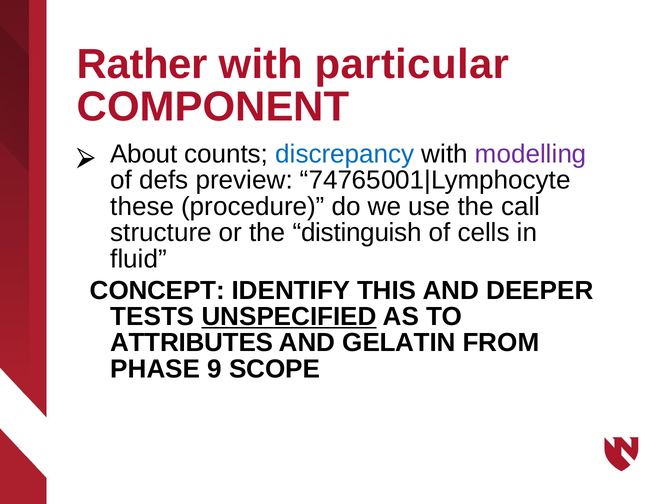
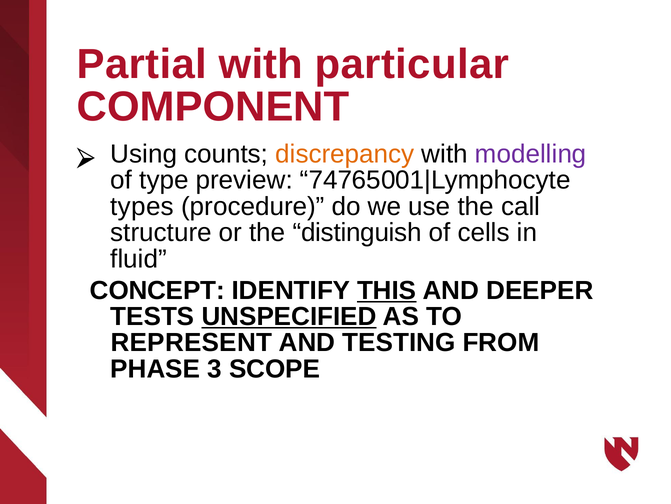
Rather: Rather -> Partial (142, 64)
About: About -> Using (144, 154)
discrepancy colour: blue -> orange (345, 154)
defs: defs -> type (164, 180)
these: these -> types (142, 206)
THIS underline: none -> present (387, 290)
ATTRIBUTES: ATTRIBUTES -> REPRESENT (191, 342)
GELATIN: GELATIN -> TESTING (399, 342)
9: 9 -> 3 (215, 369)
